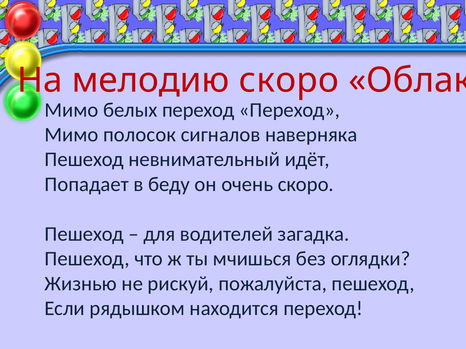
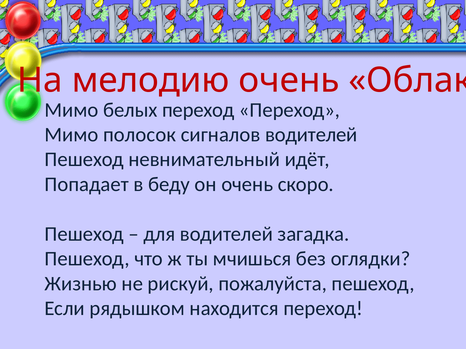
мелодию скоро: скоро -> очень (289, 80)
сигналов наверняка: наверняка -> водителей (311, 135)
